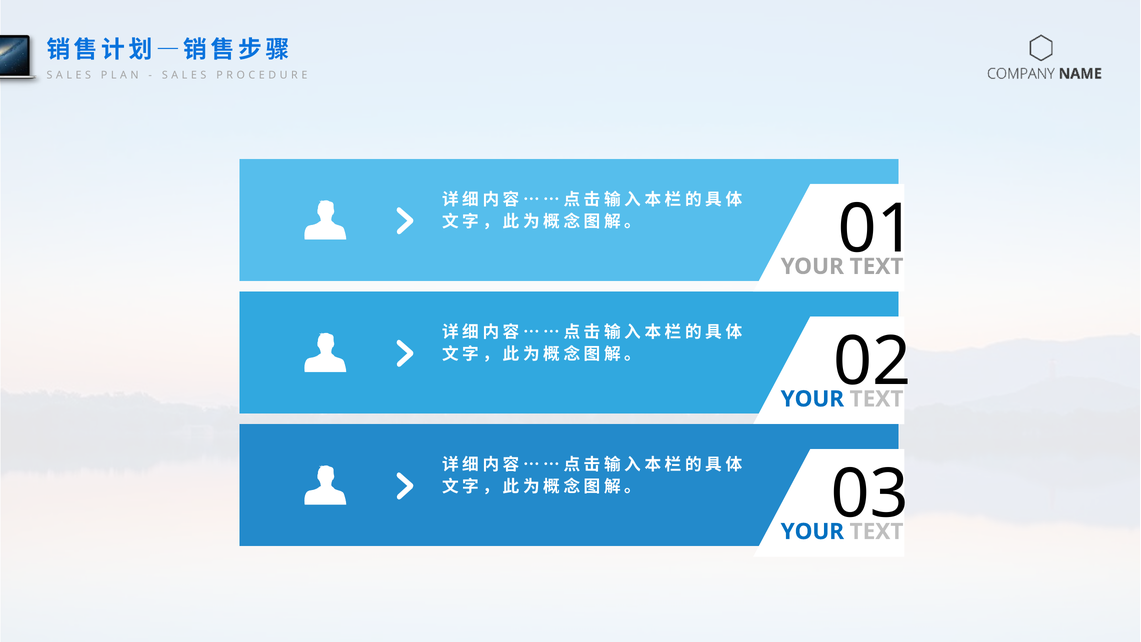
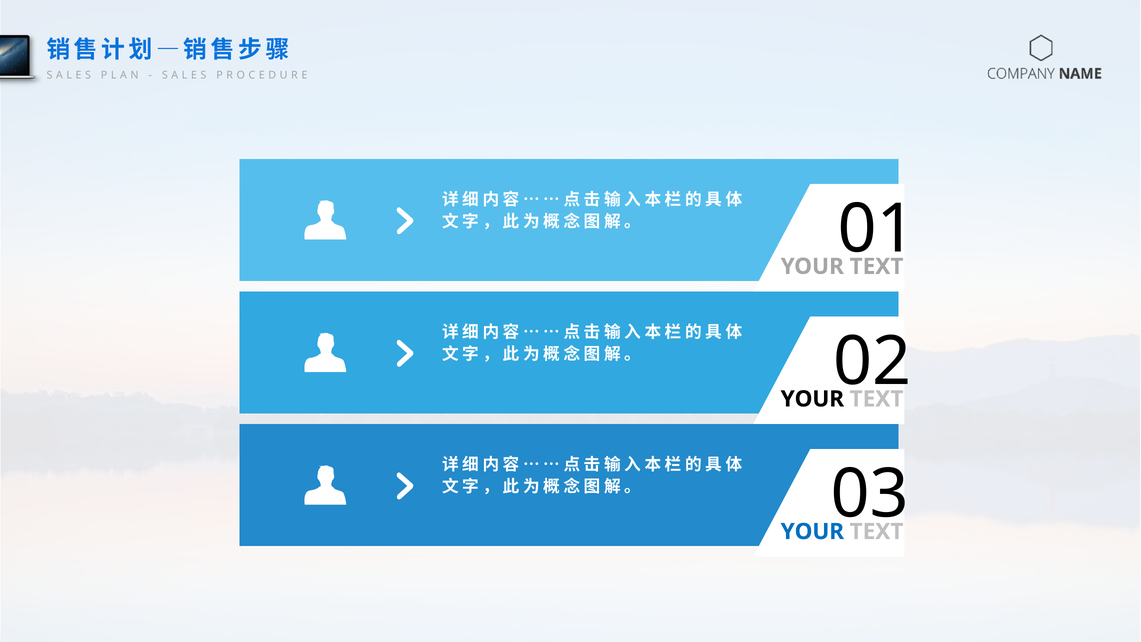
YOUR colour: blue -> black (812, 399)
